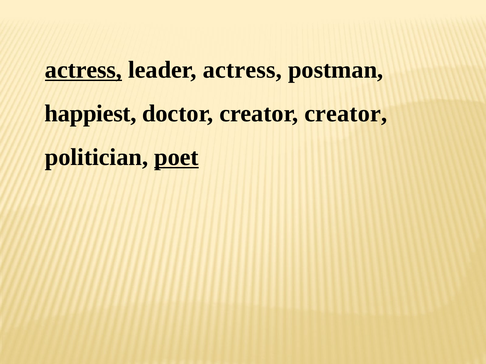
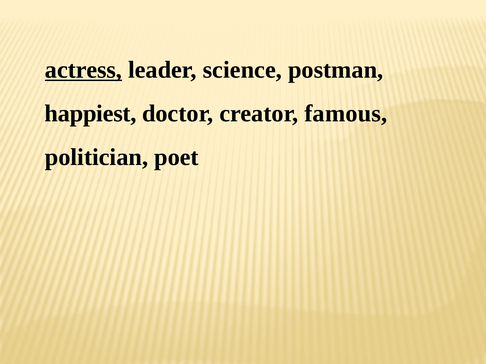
leader actress: actress -> science (242, 70)
creator creator: creator -> famous (346, 114)
poet underline: present -> none (176, 158)
